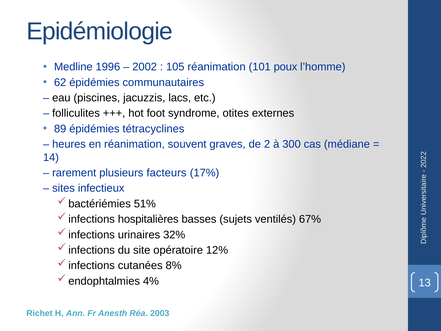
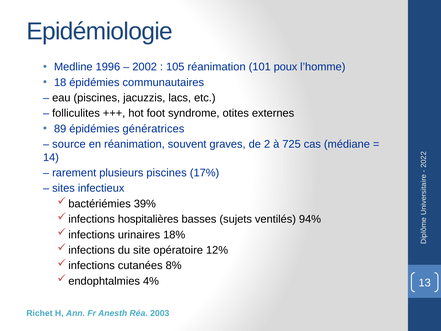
62: 62 -> 18 (60, 82)
tétracyclines: tétracyclines -> génératrices (153, 129)
heures: heures -> source (69, 144)
300: 300 -> 725 (292, 144)
plusieurs facteurs: facteurs -> piscines (167, 173)
51%: 51% -> 39% (145, 204)
67%: 67% -> 94% (310, 219)
32%: 32% -> 18% (174, 235)
